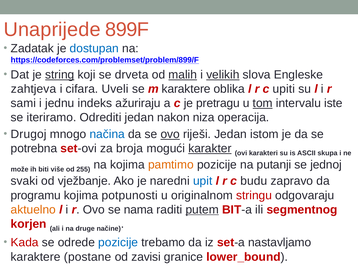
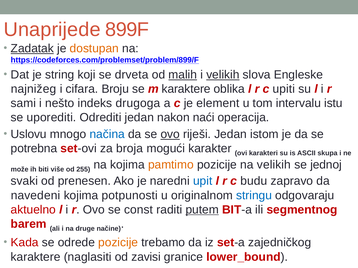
Zadatak underline: none -> present (32, 49)
dostupan colour: blue -> orange (94, 49)
string underline: present -> none (60, 75)
zahtjeva: zahtjeva -> najnižeg (34, 89)
Uveli: Uveli -> Broju (115, 89)
jednu: jednu -> nešto (60, 103)
ažuriraju: ažuriraju -> drugoga (138, 103)
pretragu: pretragu -> element (218, 103)
tom underline: present -> none (263, 103)
iste: iste -> istu (333, 103)
iteriramo: iteriramo -> uporediti (51, 118)
niza: niza -> naći (204, 118)
Drugoj: Drugoj -> Uslovu (29, 134)
karakter underline: present -> none (210, 149)
na putanji: putanji -> velikih (274, 165)
vježbanje: vježbanje -> prenesen (84, 181)
programu: programu -> navedeni (36, 196)
stringu colour: red -> blue (254, 196)
aktuelno colour: orange -> red (33, 210)
nama: nama -> const (139, 210)
korjen: korjen -> barem (29, 224)
pozicije colour: blue -> orange (118, 243)
nastavljamo: nastavljamo -> zajedničkog (280, 243)
postane: postane -> naglasiti (88, 257)
